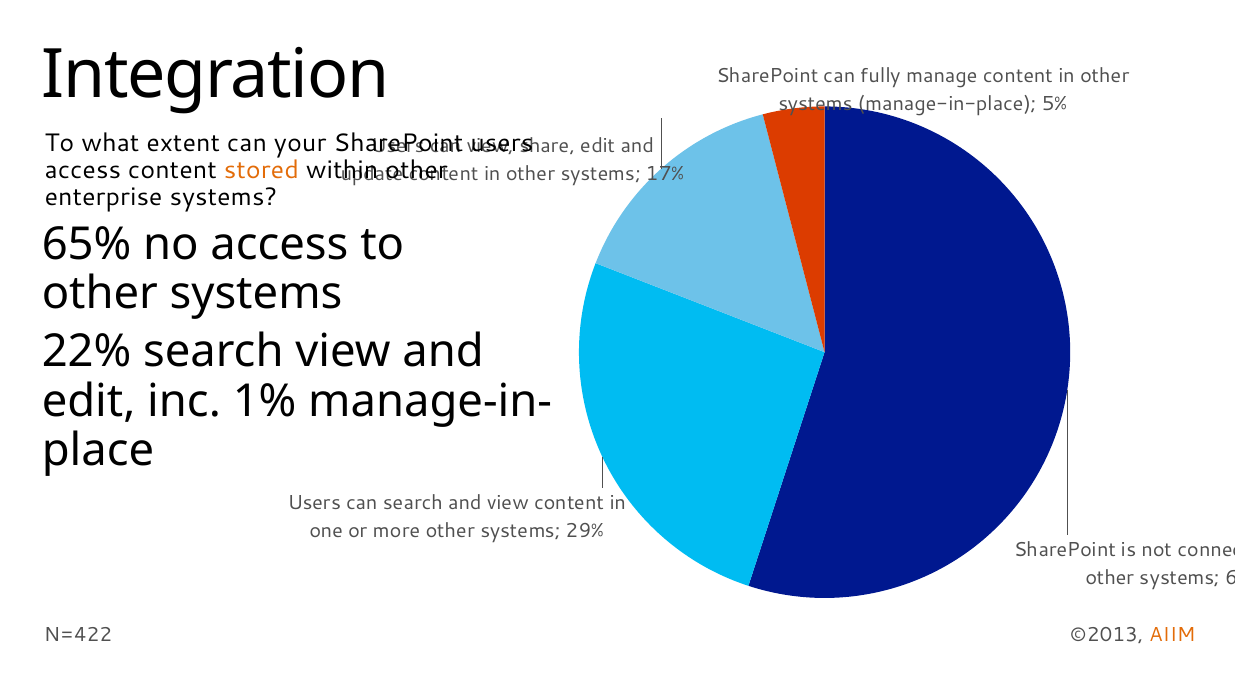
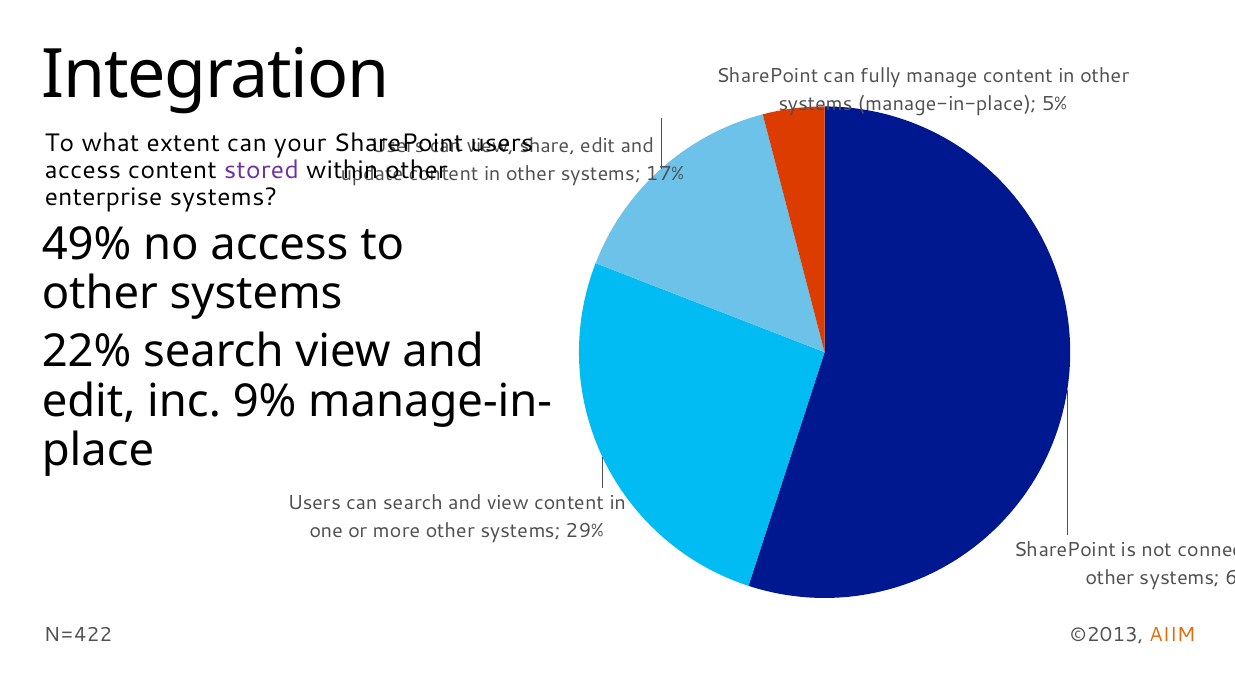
stored colour: orange -> purple (261, 170)
65%: 65% -> 49% (87, 245)
1%: 1% -> 9% (265, 401)
